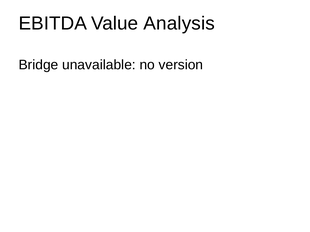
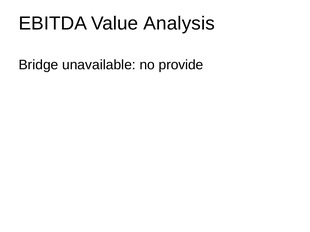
version: version -> provide (181, 65)
